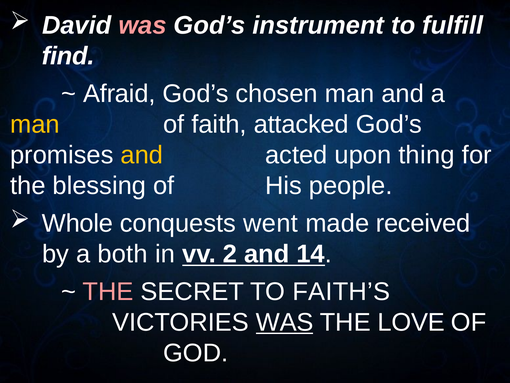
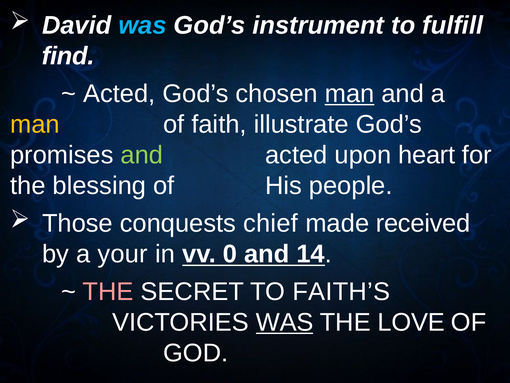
was colour: pink -> light blue (143, 25)
Afraid: Afraid -> Acted (119, 94)
man underline: none -> present (350, 94)
attacked: attacked -> illustrate (301, 124)
and colour: yellow -> light green (142, 155)
thing: thing -> heart (427, 155)
Whole: Whole -> Those (77, 223)
went: went -> chief (271, 223)
both: both -> your (123, 254)
2: 2 -> 0 (230, 254)
